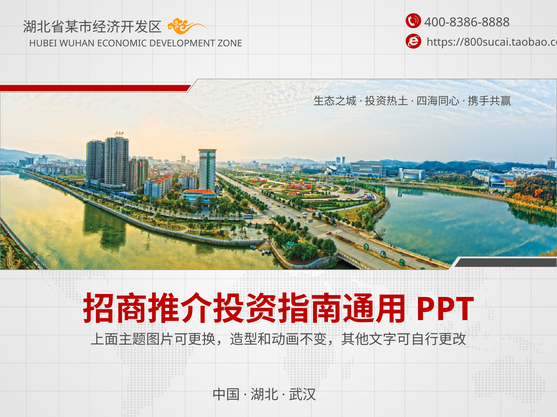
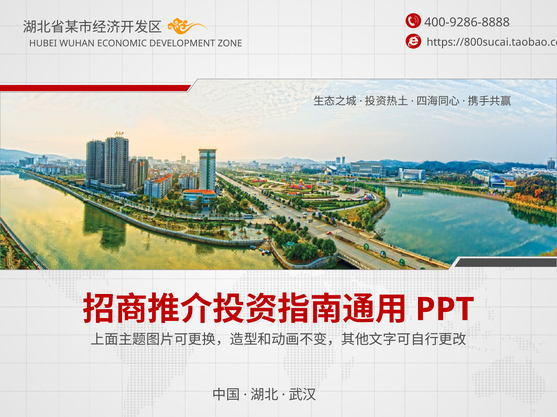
400-8386-8888: 400-8386-8888 -> 400-9286-8888 (467, 22)
